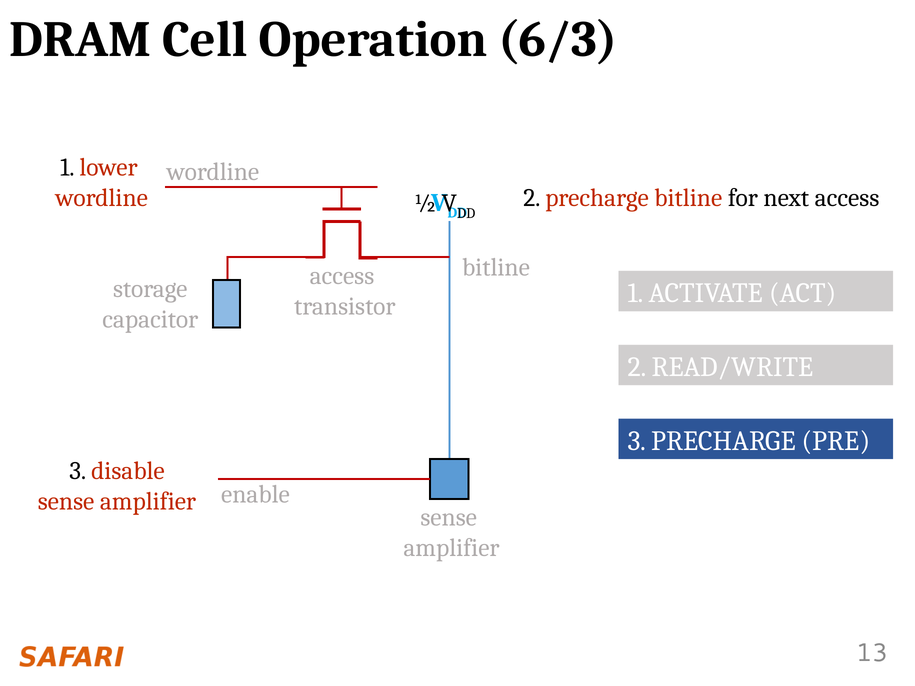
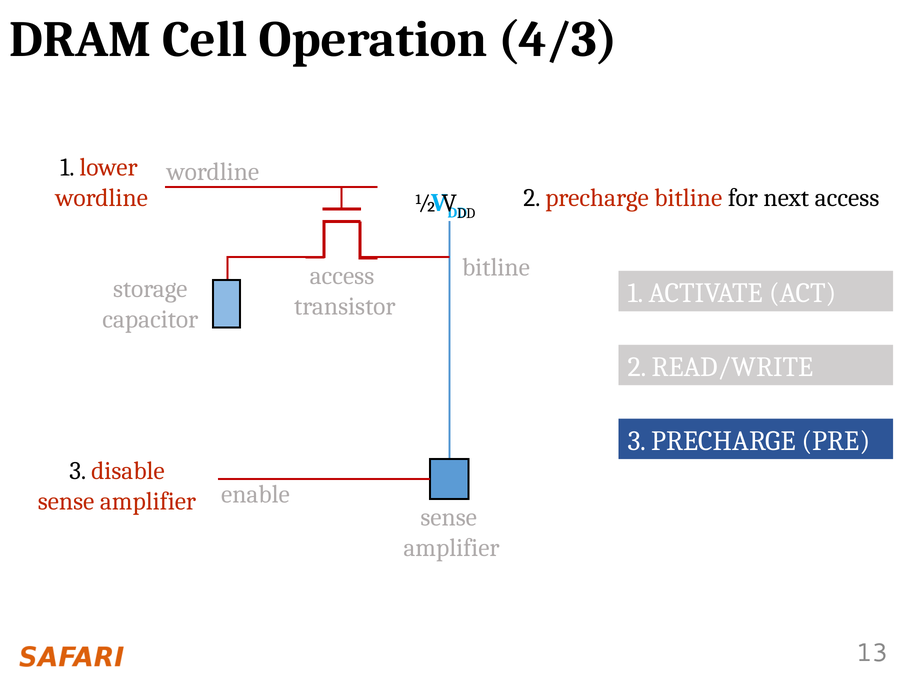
6/3: 6/3 -> 4/3 (558, 40)
